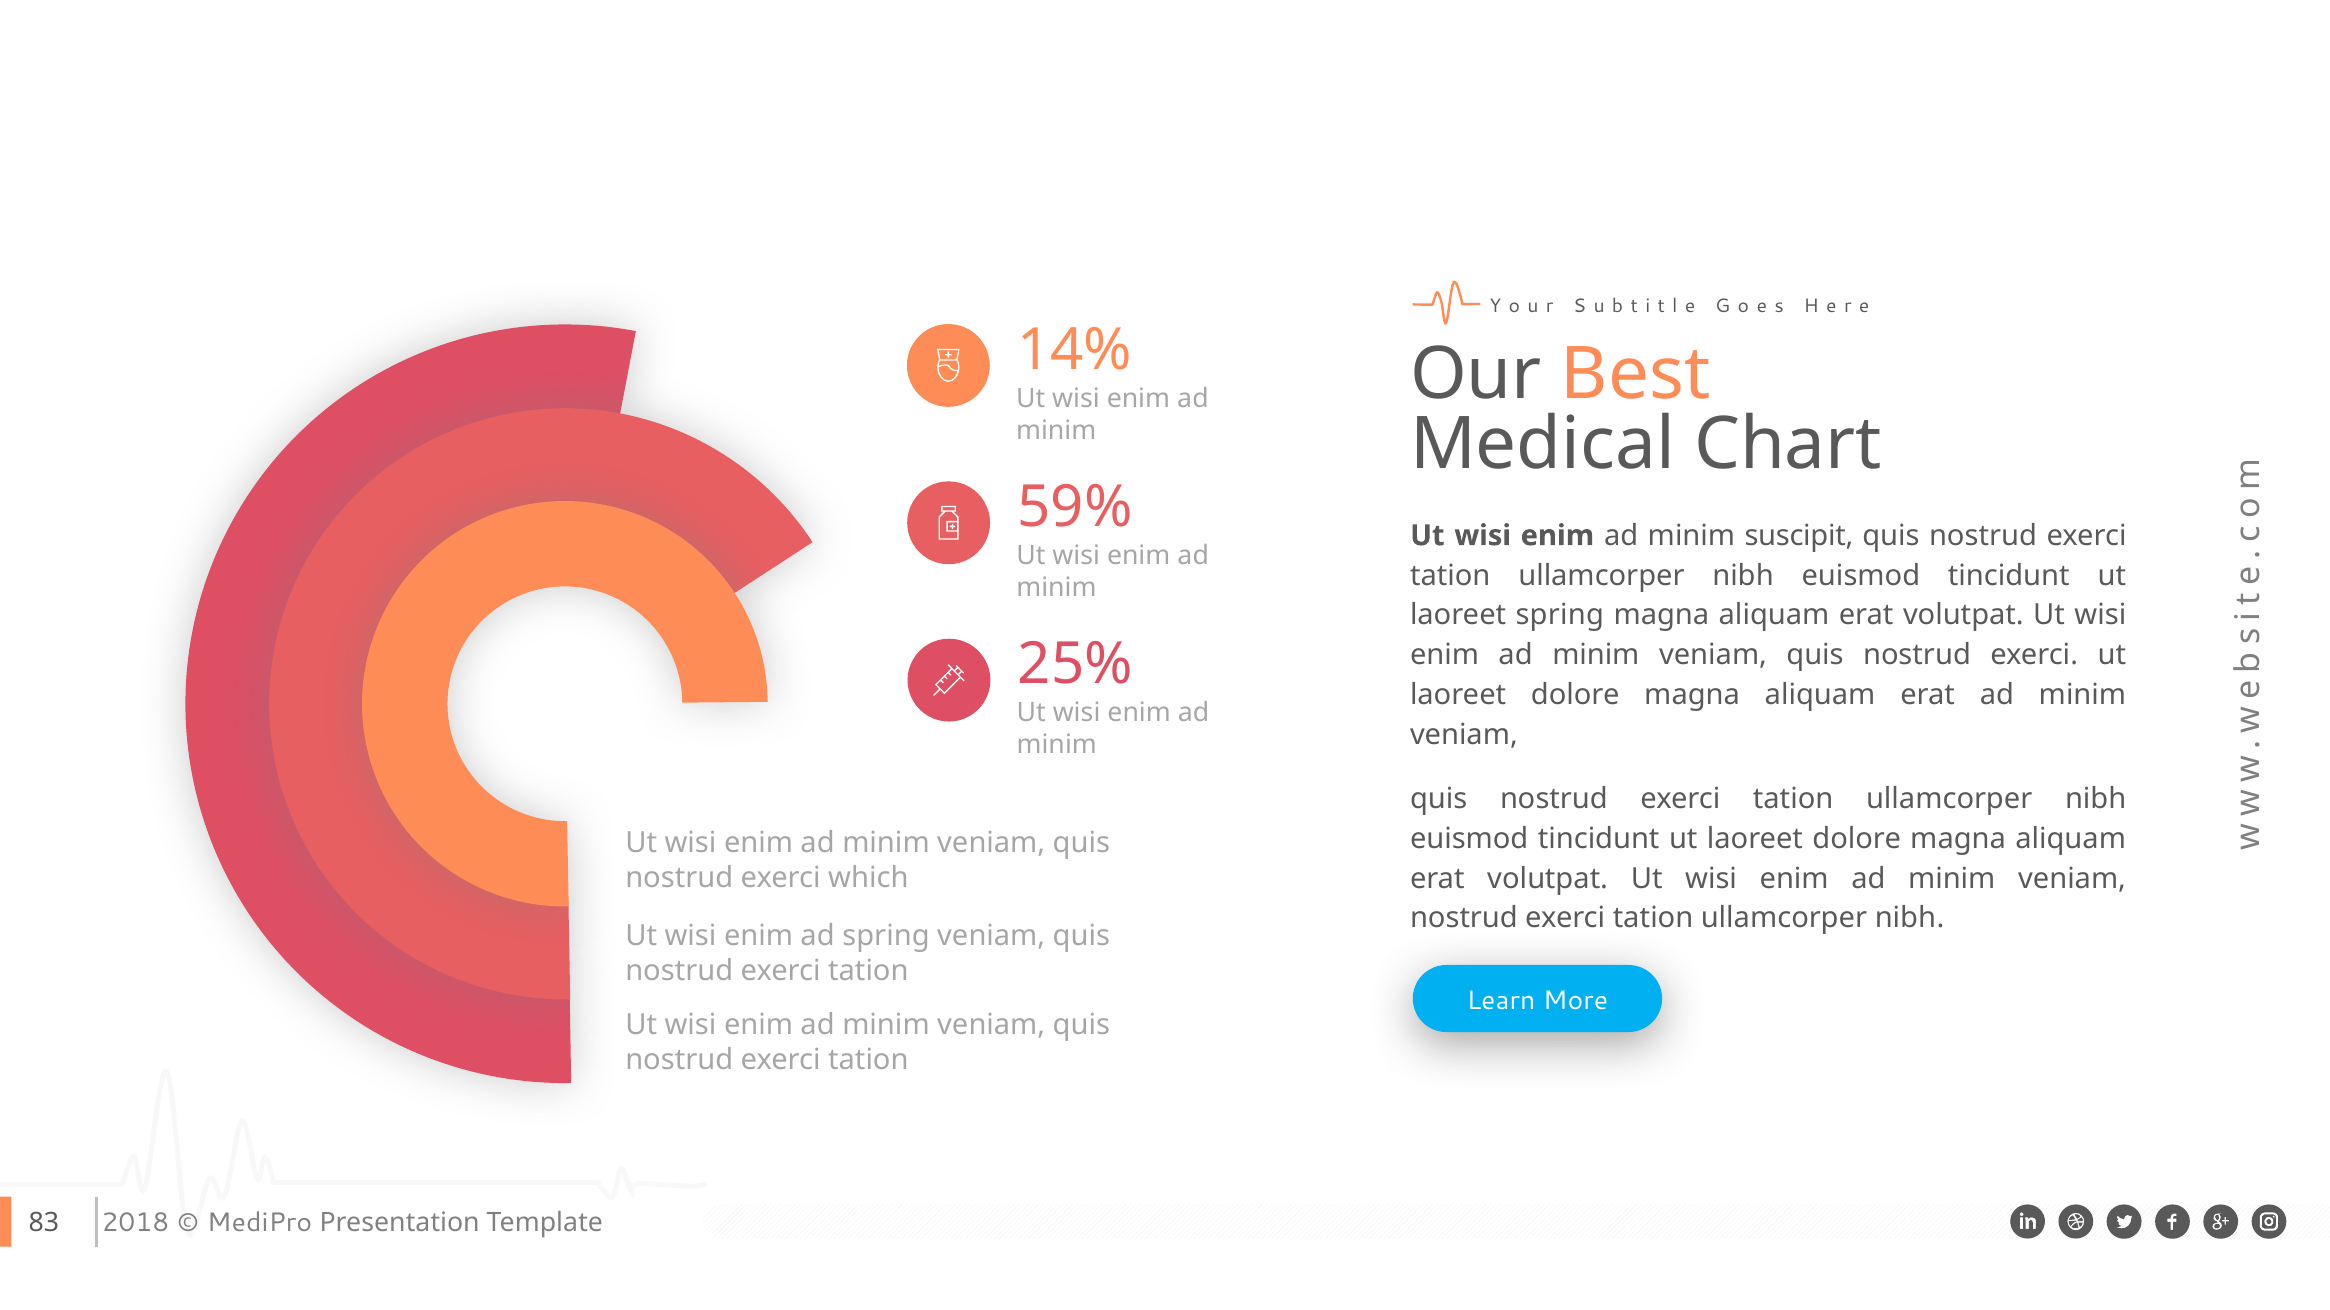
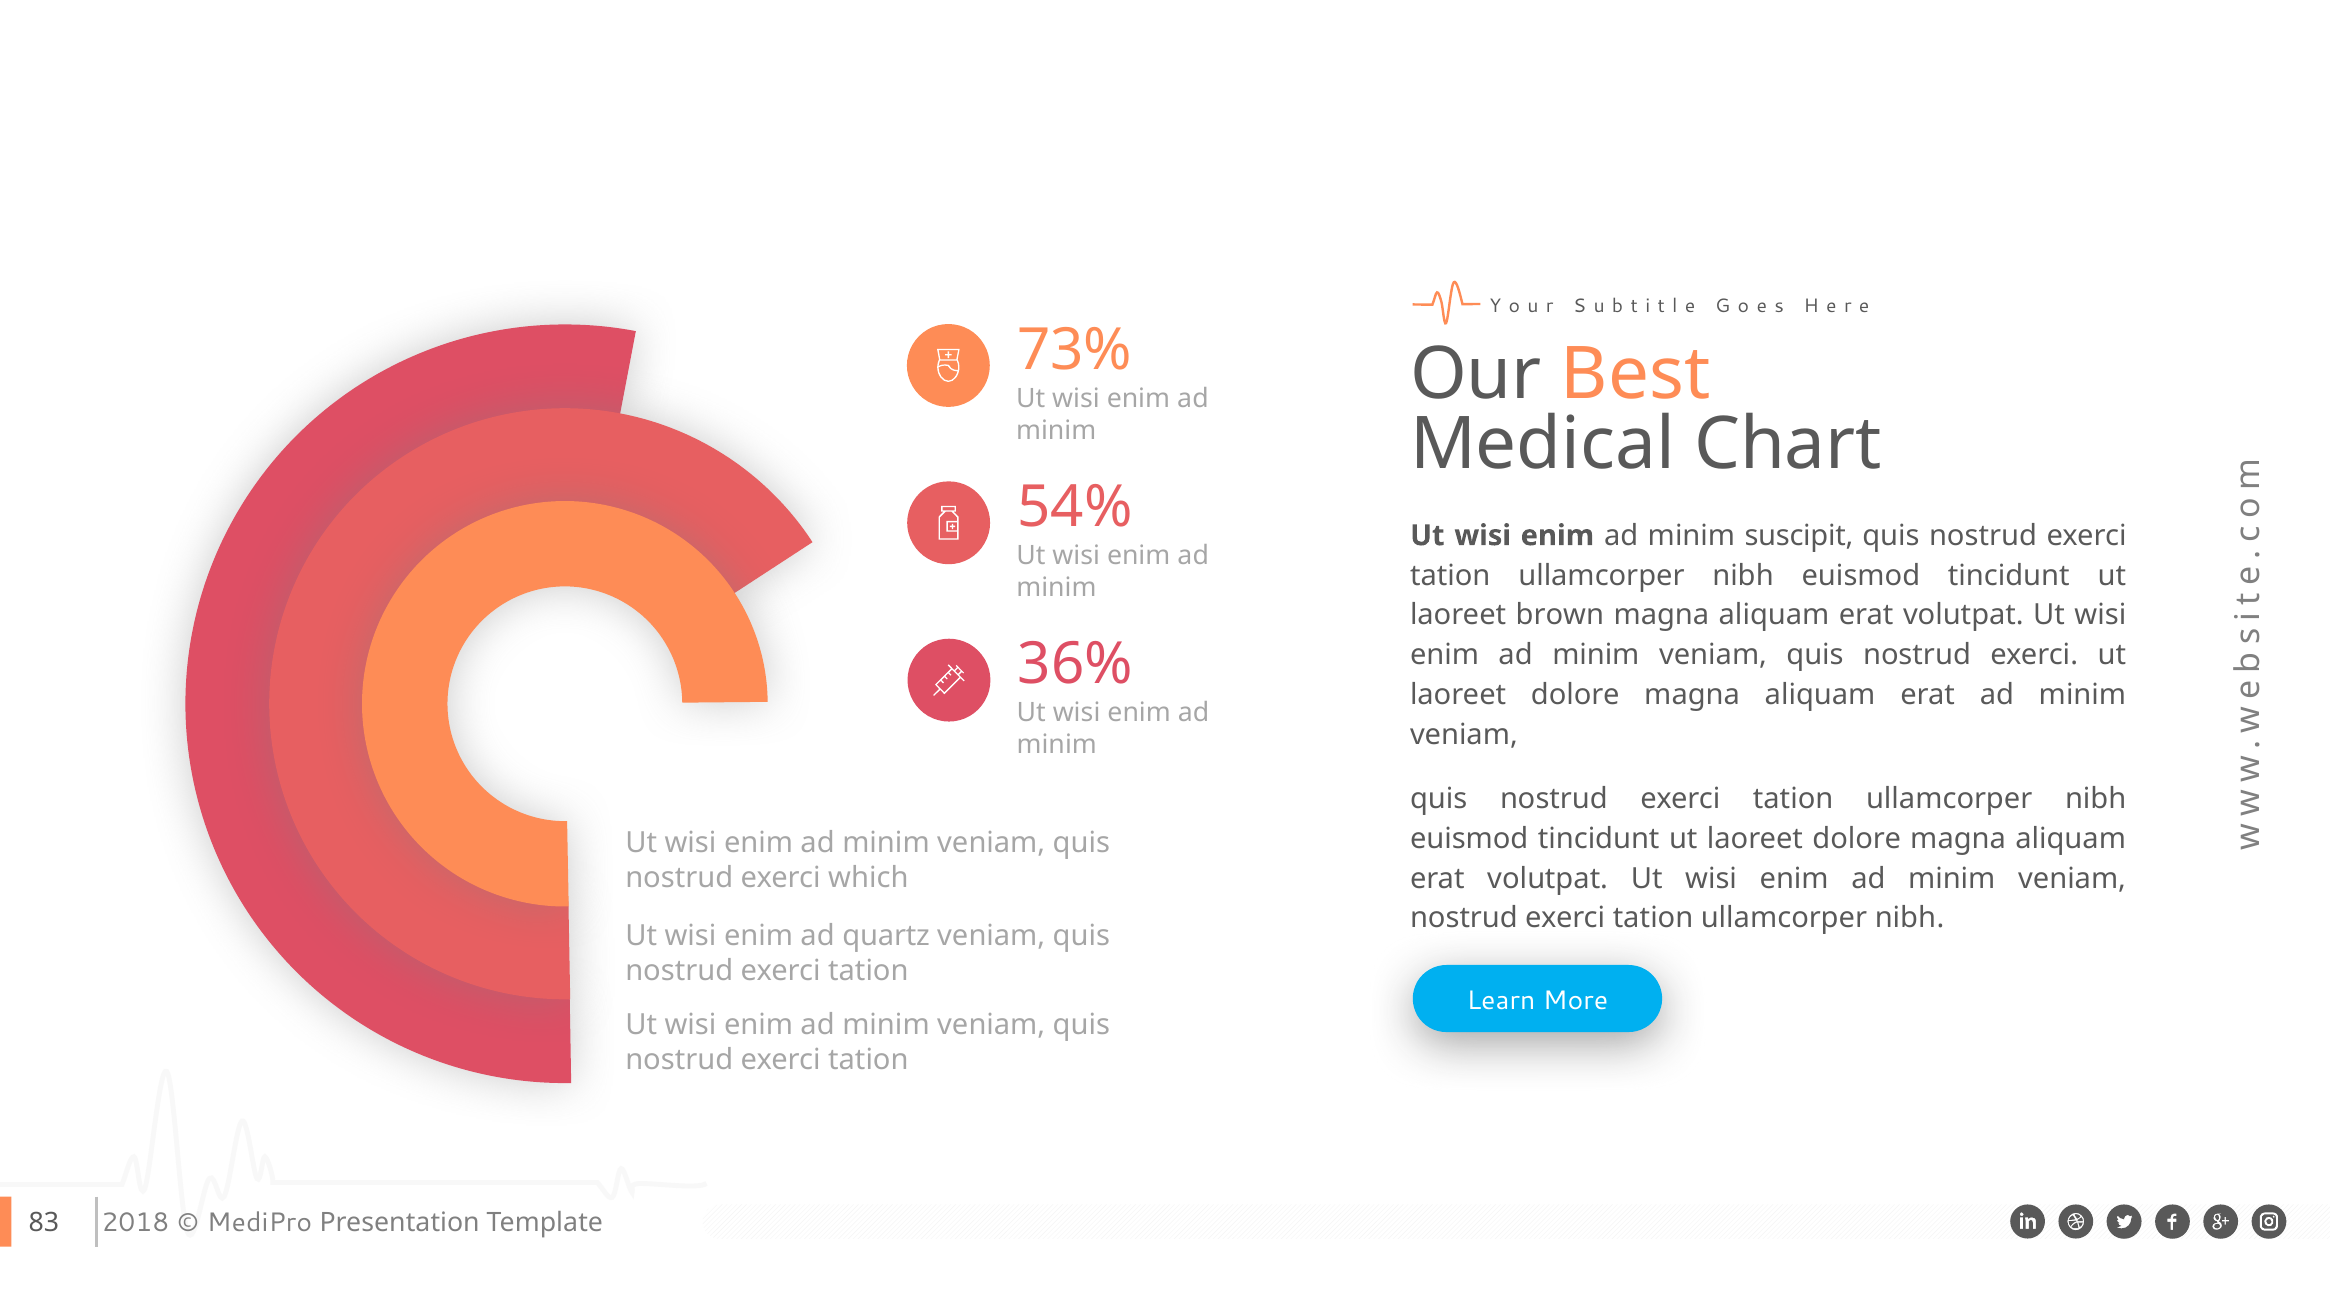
14%: 14% -> 73% (1075, 350)
59%: 59% -> 54% (1075, 507)
laoreet spring: spring -> brown (1560, 616)
25%: 25% -> 36% (1075, 665)
ad spring: spring -> quartz (886, 936)
